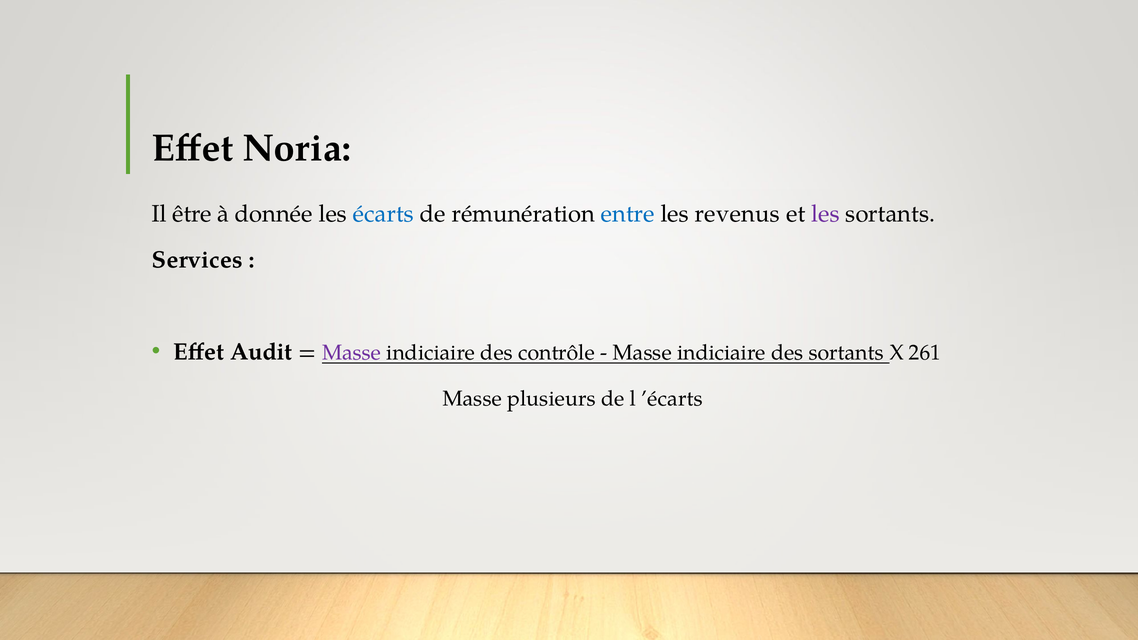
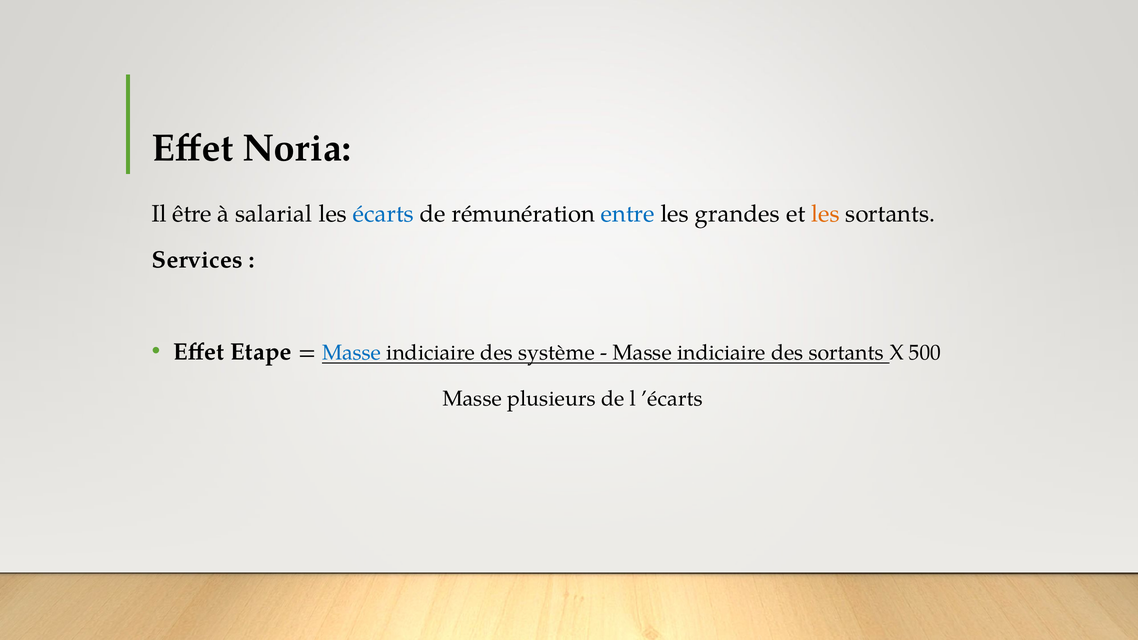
donnée: donnée -> salarial (274, 214)
revenus: revenus -> grandes (737, 214)
les colour: purple -> orange (825, 214)
Audit: Audit -> Etape (261, 352)
Masse colour: purple -> blue (352, 353)
contrôle: contrôle -> système (556, 353)
261: 261 -> 500 (925, 353)
